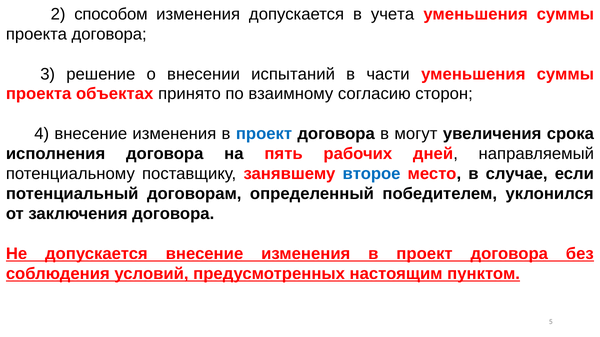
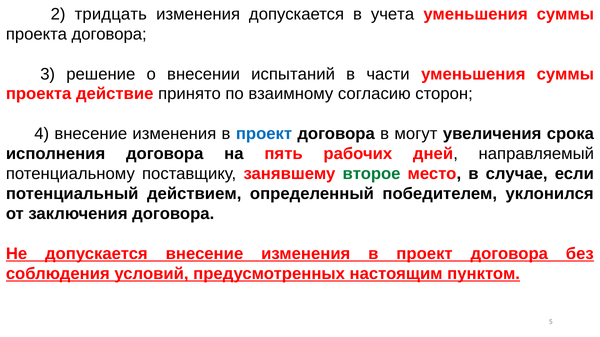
способом: способом -> тридцать (111, 14)
объектах: объектах -> действие (115, 94)
второе colour: blue -> green (372, 174)
договорам: договорам -> действием (194, 194)
